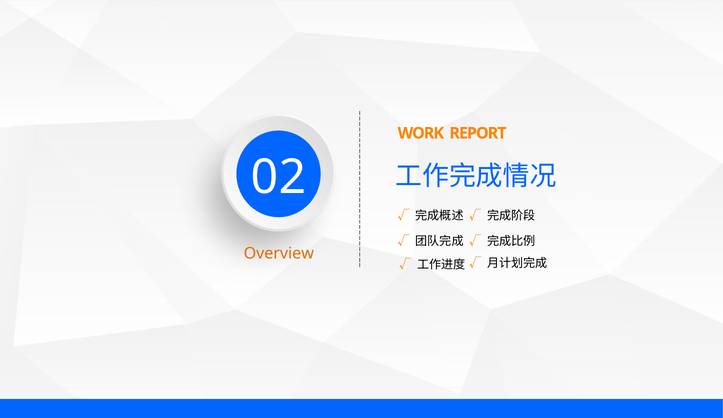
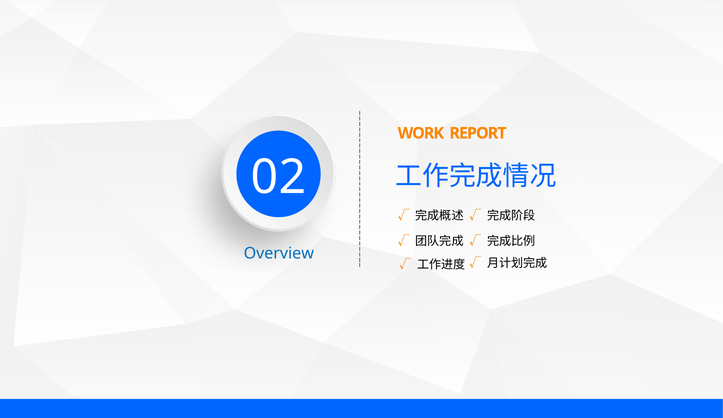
Overview colour: orange -> blue (279, 254)
